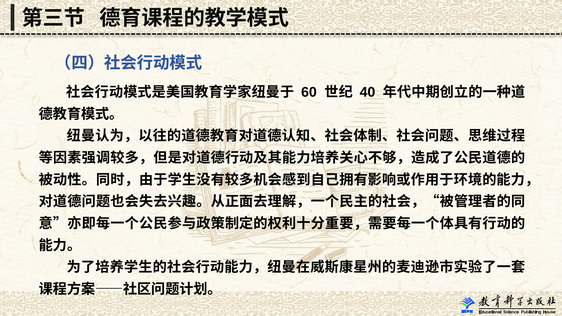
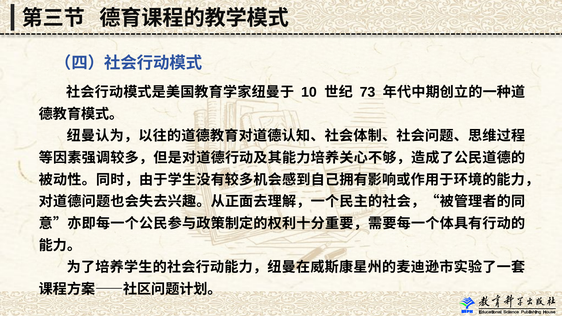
60: 60 -> 10 (309, 92)
40: 40 -> 73 (367, 92)
